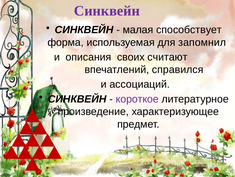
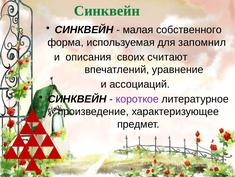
Синквейн colour: purple -> green (107, 11)
способствует: способствует -> собственного (189, 30)
справился: справился -> уравнение (178, 69)
